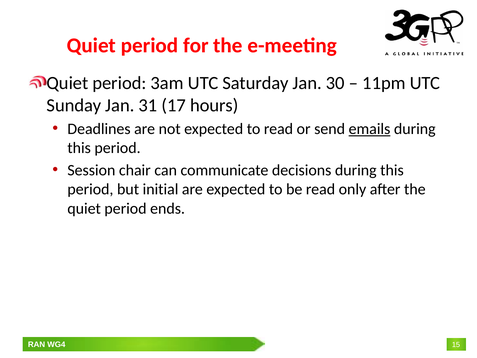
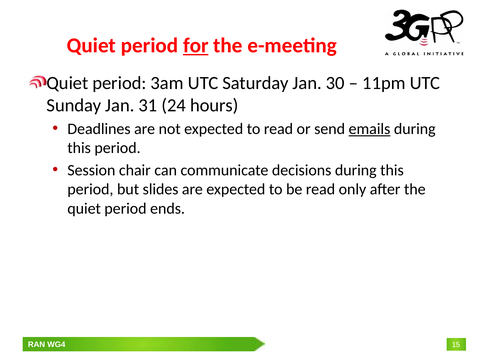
for underline: none -> present (196, 46)
17: 17 -> 24 (174, 105)
initial: initial -> slides (161, 189)
